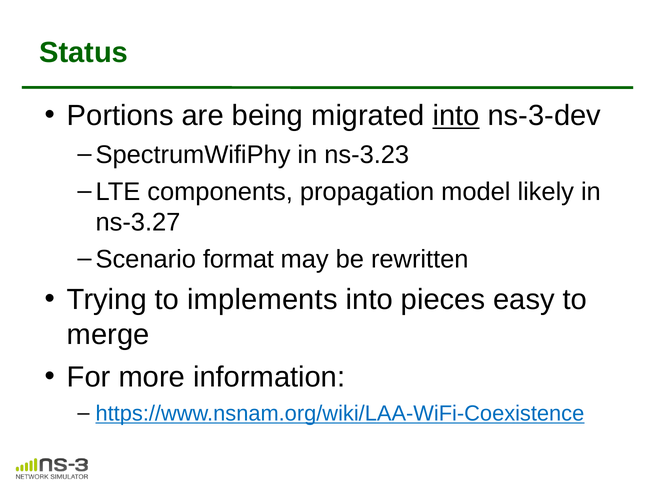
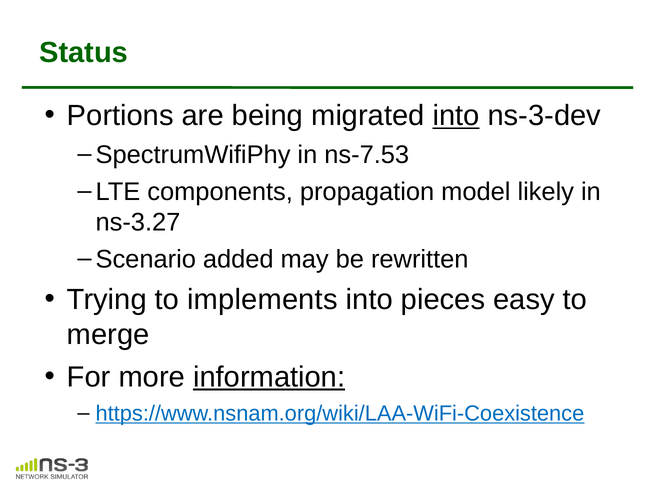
ns-3.23: ns-3.23 -> ns-7.53 (367, 155)
format: format -> added (238, 259)
information underline: none -> present (269, 376)
